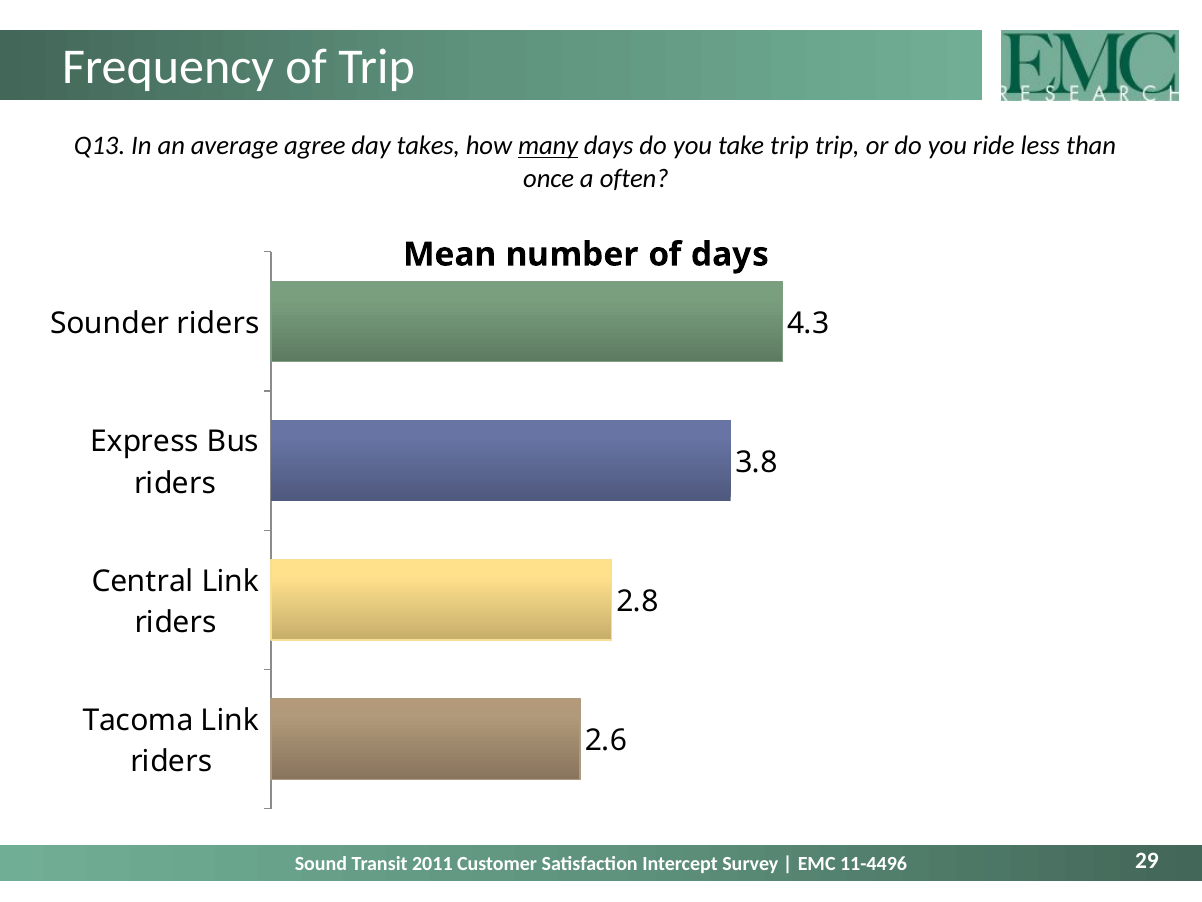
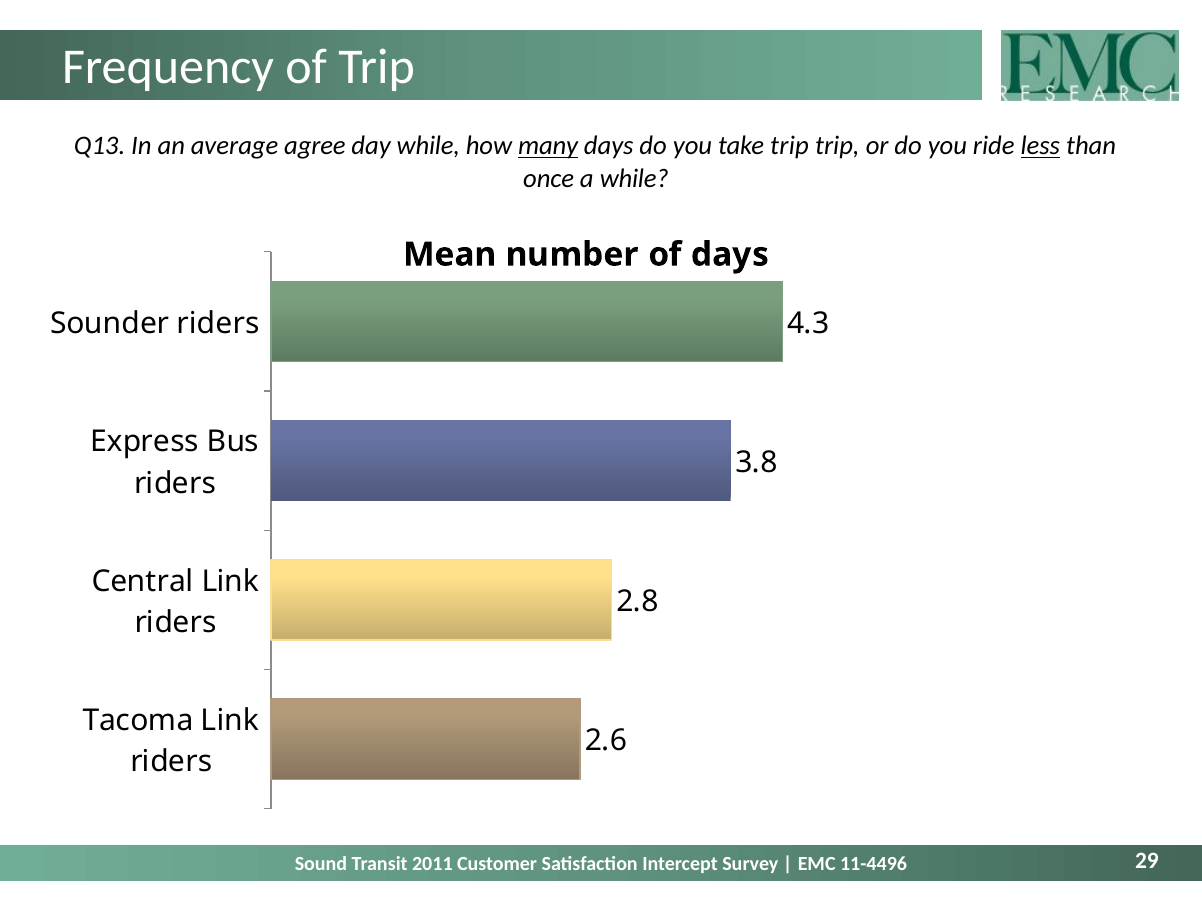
day takes: takes -> while (428, 146)
less underline: none -> present (1040, 146)
a often: often -> while (634, 178)
